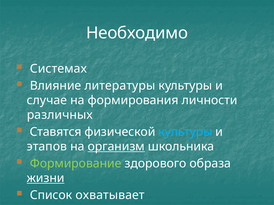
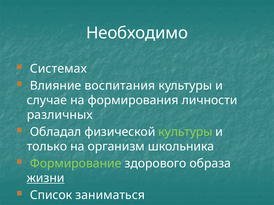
литературы: литературы -> воспитания (120, 86)
Ставятся: Ставятся -> Обладал (56, 132)
культуры colour: light blue -> light green (185, 132)
этапов: этапов -> только (47, 147)
организм underline: present -> none (116, 147)
охватывает: охватывает -> заниматься (110, 196)
